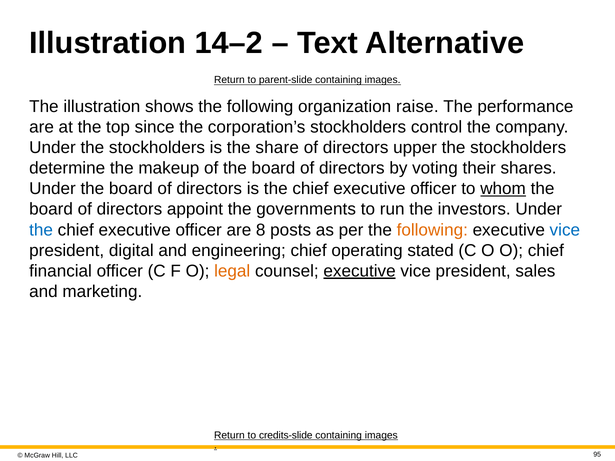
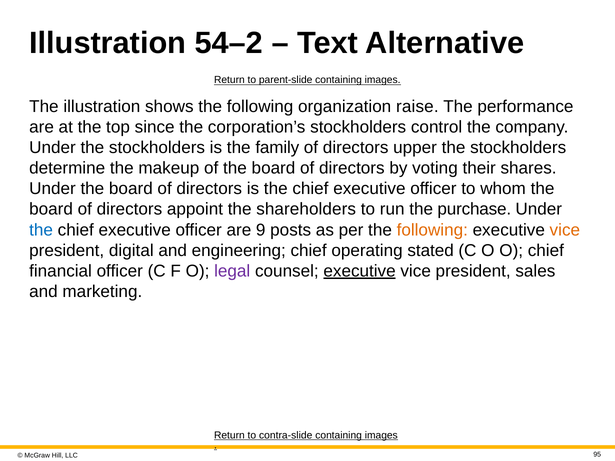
14–2: 14–2 -> 54–2 (229, 43)
share: share -> family (277, 148)
whom underline: present -> none (503, 189)
governments: governments -> shareholders (306, 209)
investors: investors -> purchase (474, 209)
8: 8 -> 9 (261, 230)
vice colour: blue -> orange (565, 230)
legal colour: orange -> purple (232, 271)
credits-slide: credits-slide -> contra-slide (286, 435)
